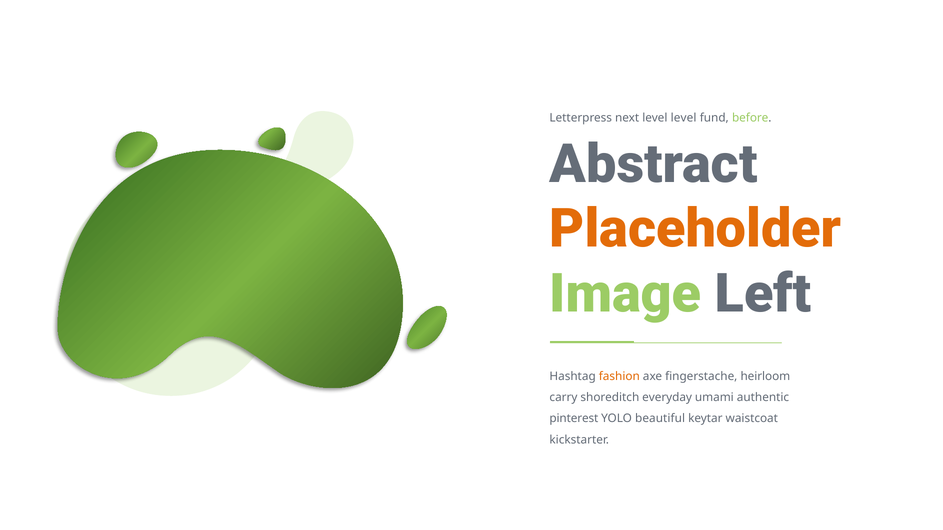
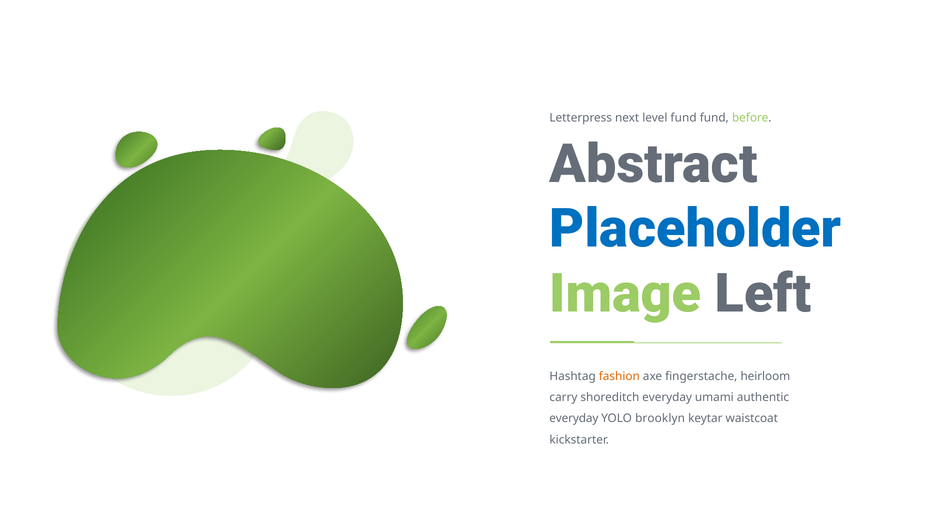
level level: level -> fund (684, 118)
Placeholder colour: orange -> blue (695, 229)
pinterest: pinterest -> everyday (574, 419)
beautiful: beautiful -> brooklyn (660, 419)
